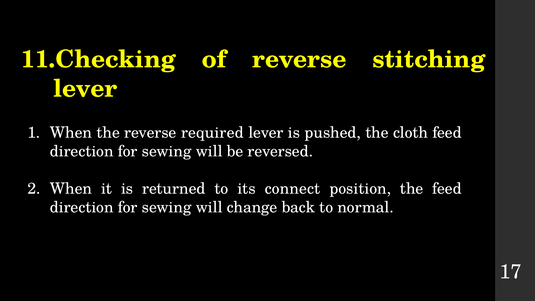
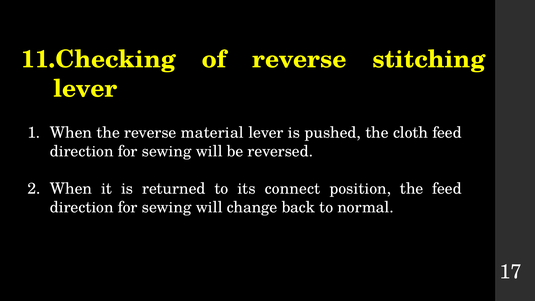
required: required -> material (212, 132)
